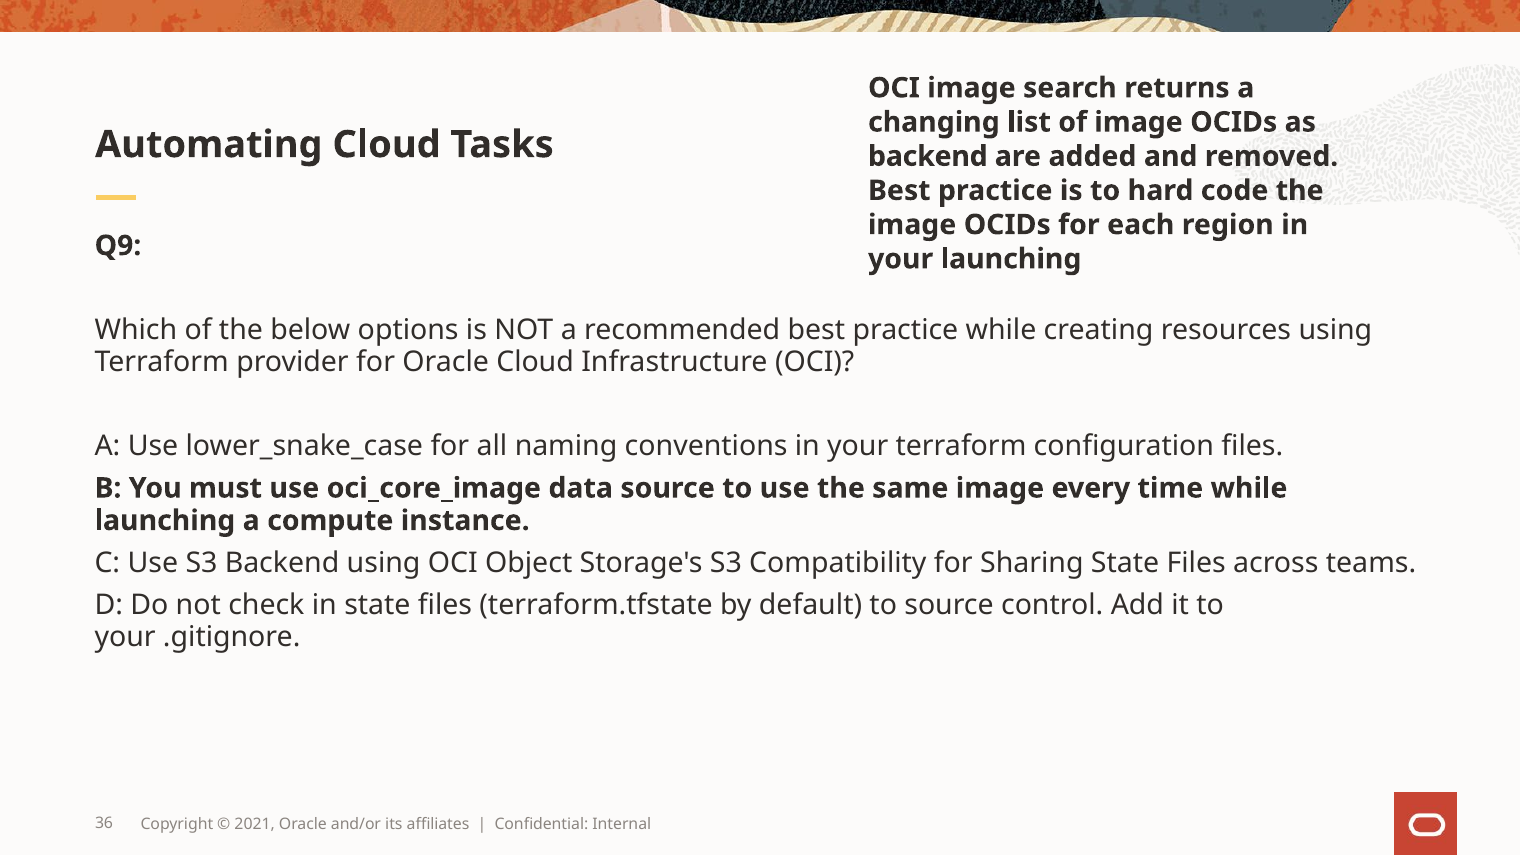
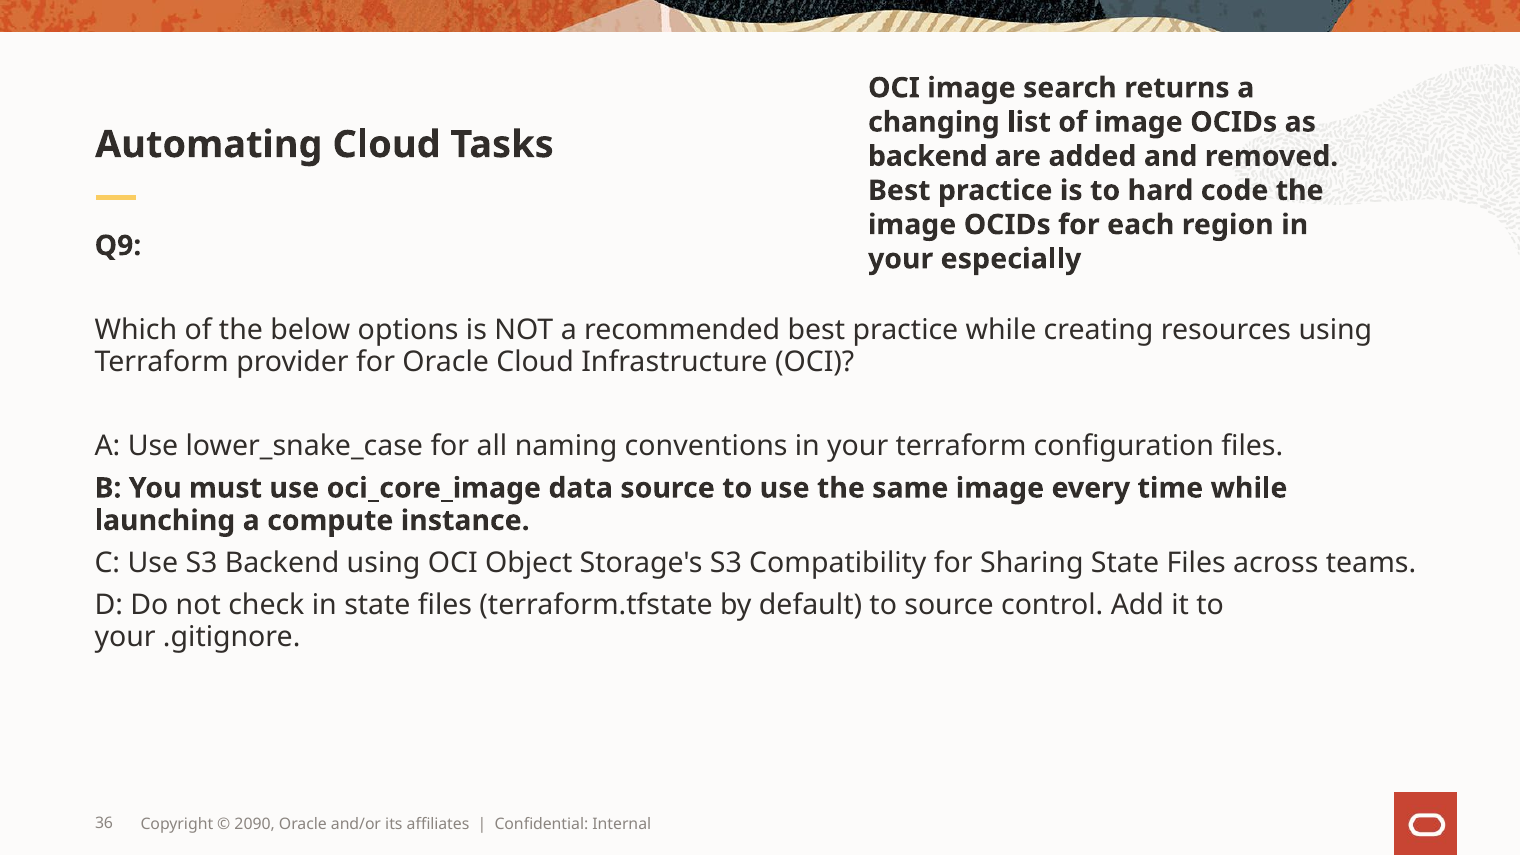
your launching: launching -> especially (1011, 259)
2021: 2021 -> 2090 (255, 825)
